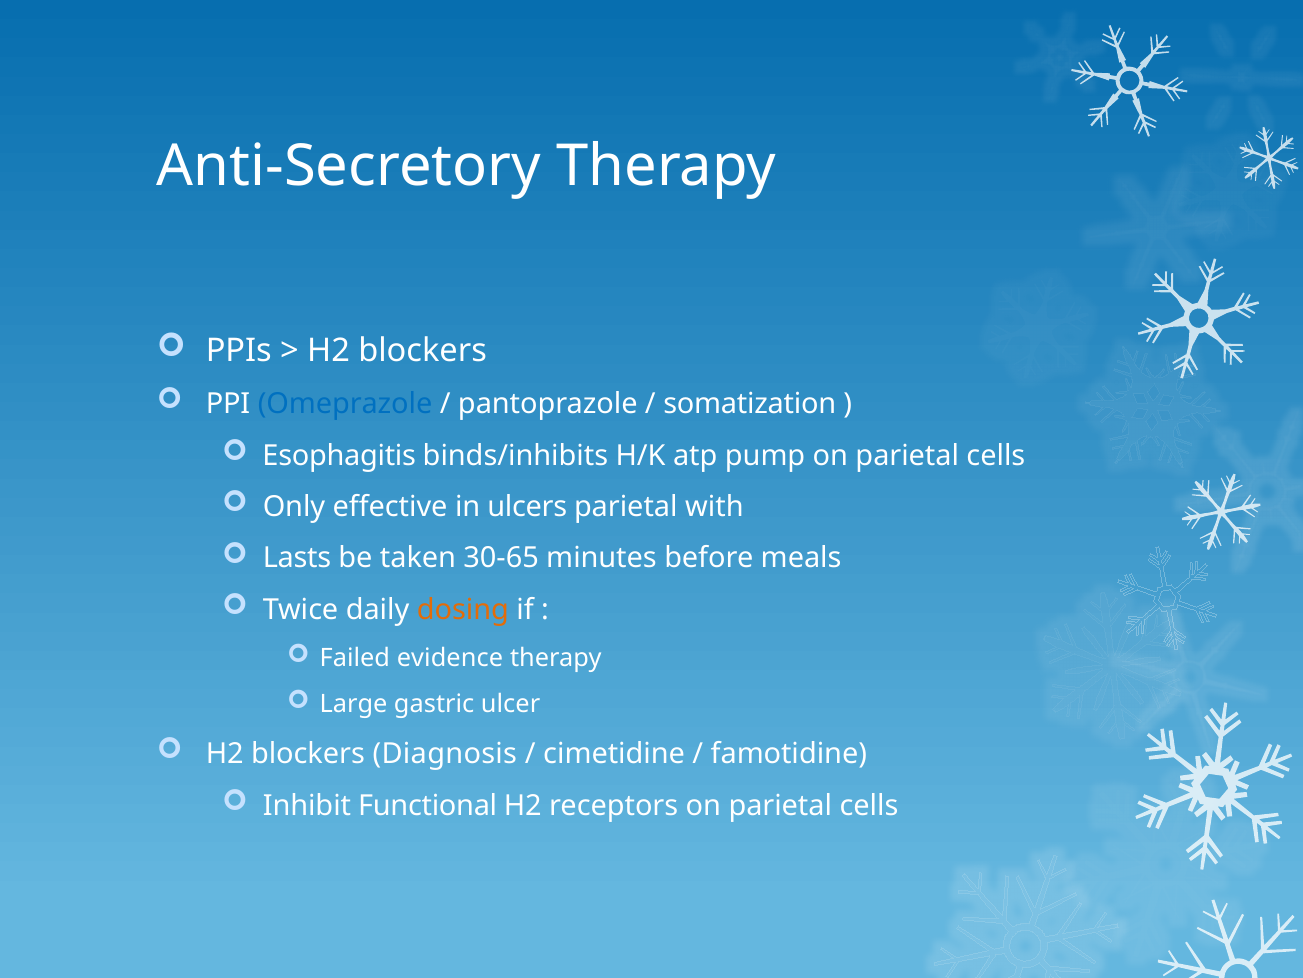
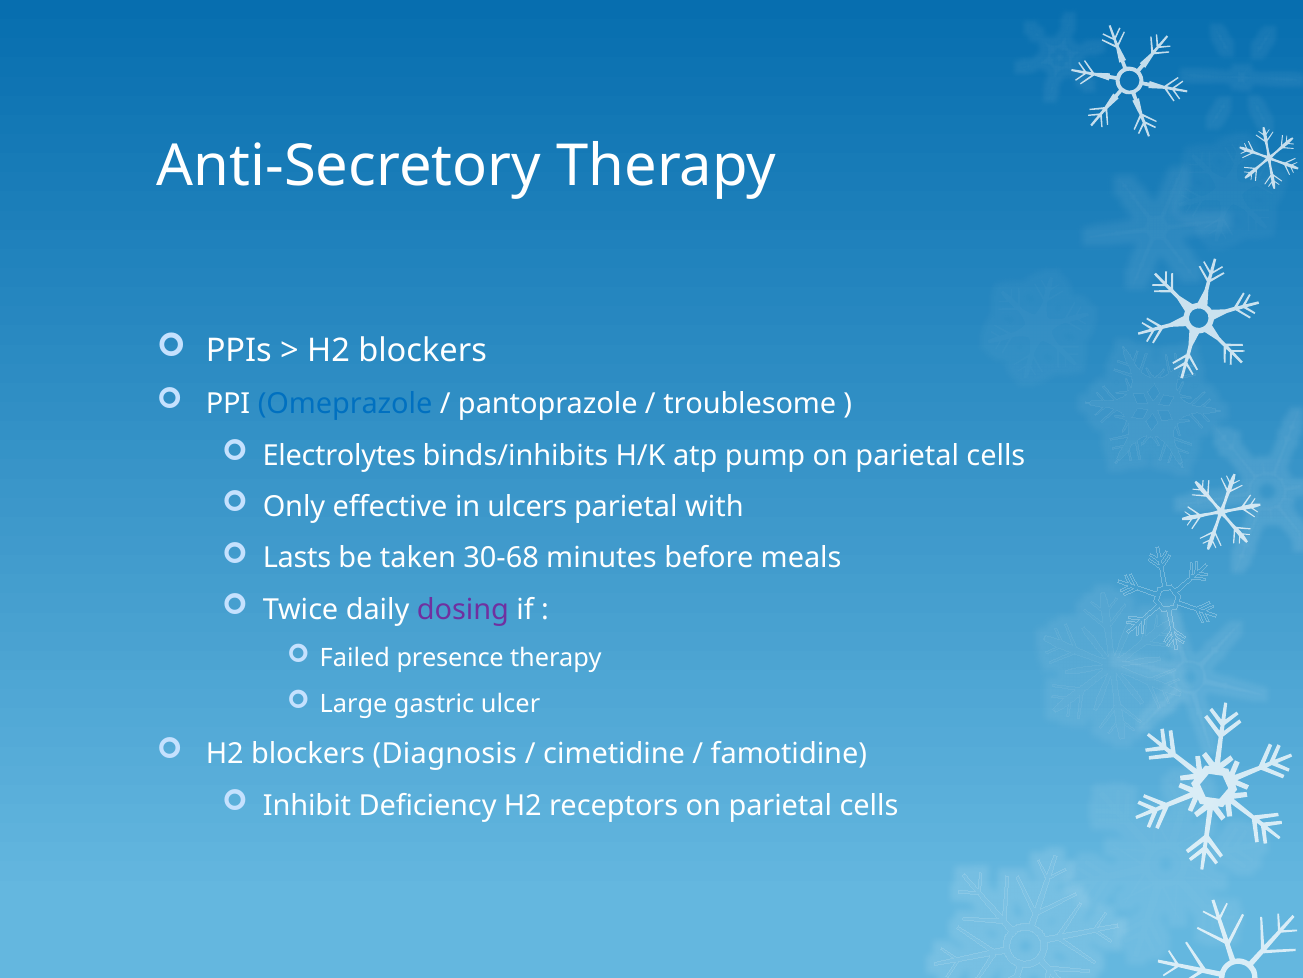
somatization: somatization -> troublesome (750, 404)
Esophagitis: Esophagitis -> Electrolytes (339, 455)
30-65: 30-65 -> 30-68 (501, 558)
dosing colour: orange -> purple (463, 609)
evidence: evidence -> presence (450, 658)
Functional: Functional -> Deficiency (428, 805)
